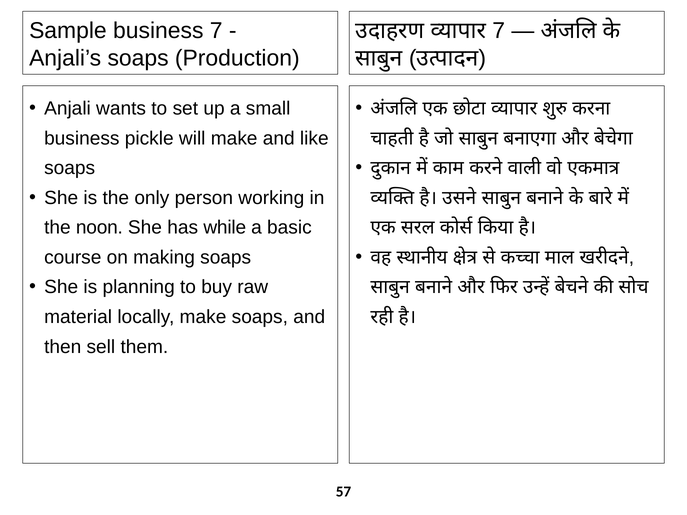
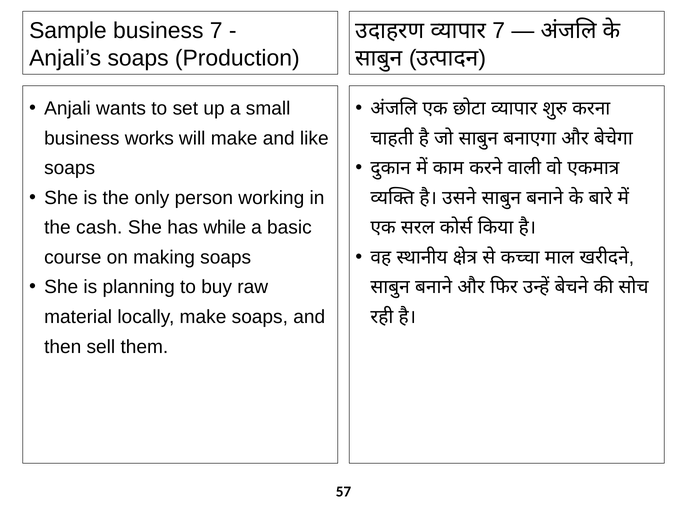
pickle: pickle -> works (149, 138)
noon: noon -> cash (99, 228)
